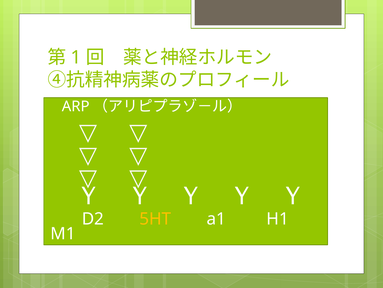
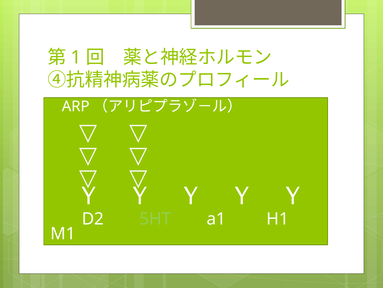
5HT colour: yellow -> light green (155, 218)
